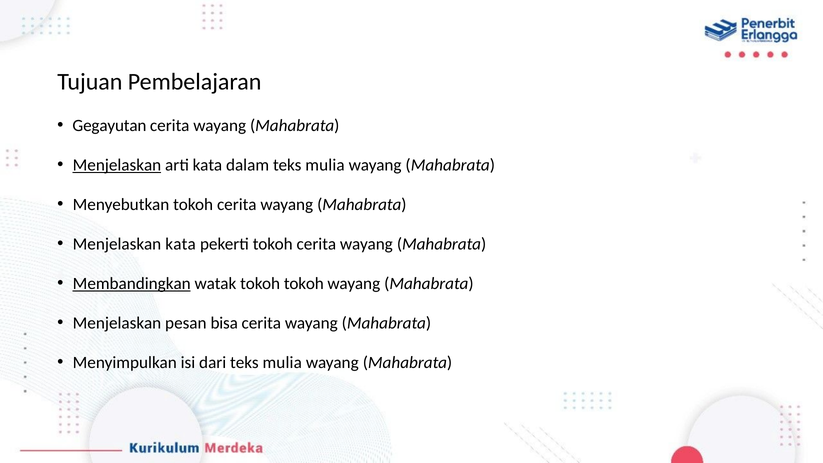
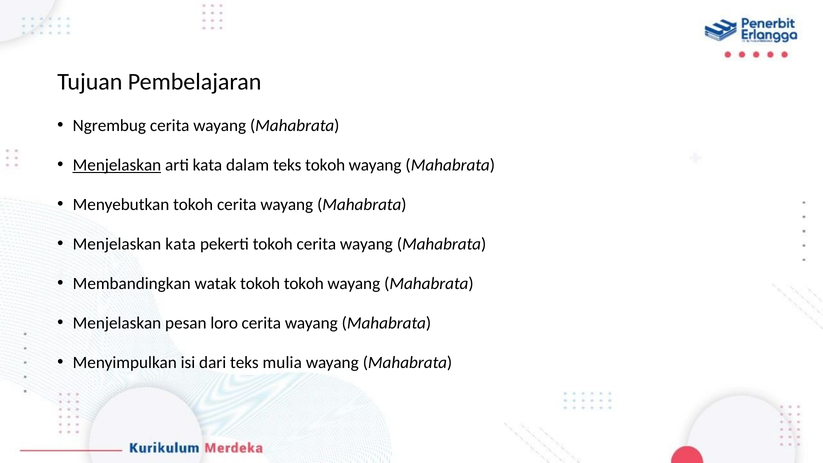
Gegayutan: Gegayutan -> Ngrembug (109, 125)
dalam teks mulia: mulia -> tokoh (325, 165)
Membandingkan underline: present -> none (132, 283)
bisa: bisa -> loro (224, 323)
